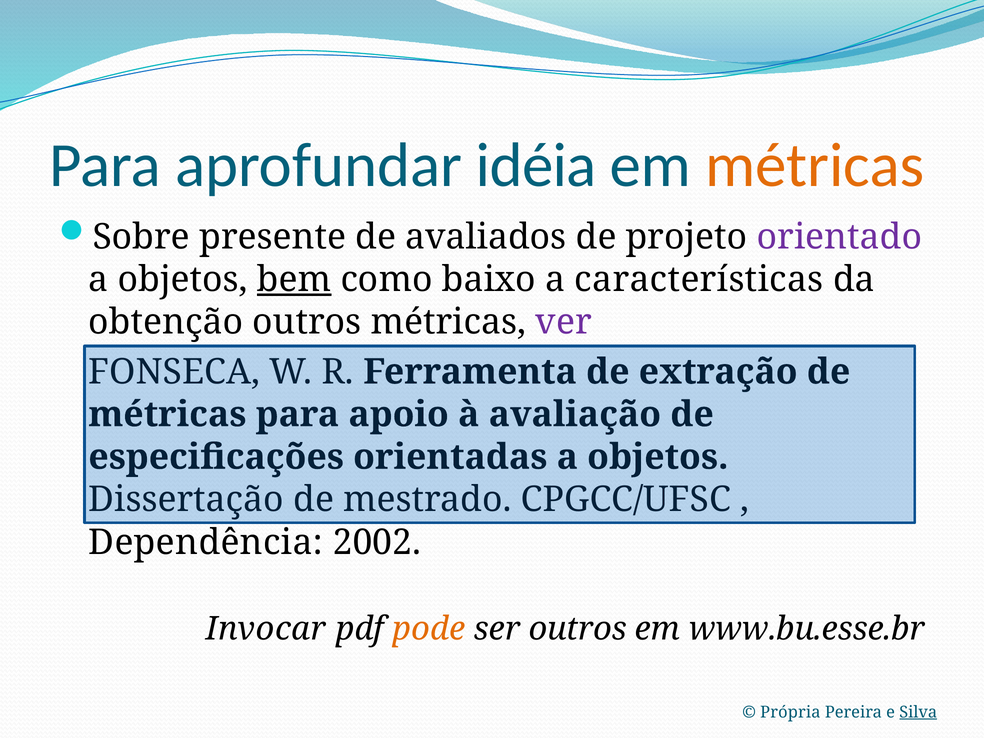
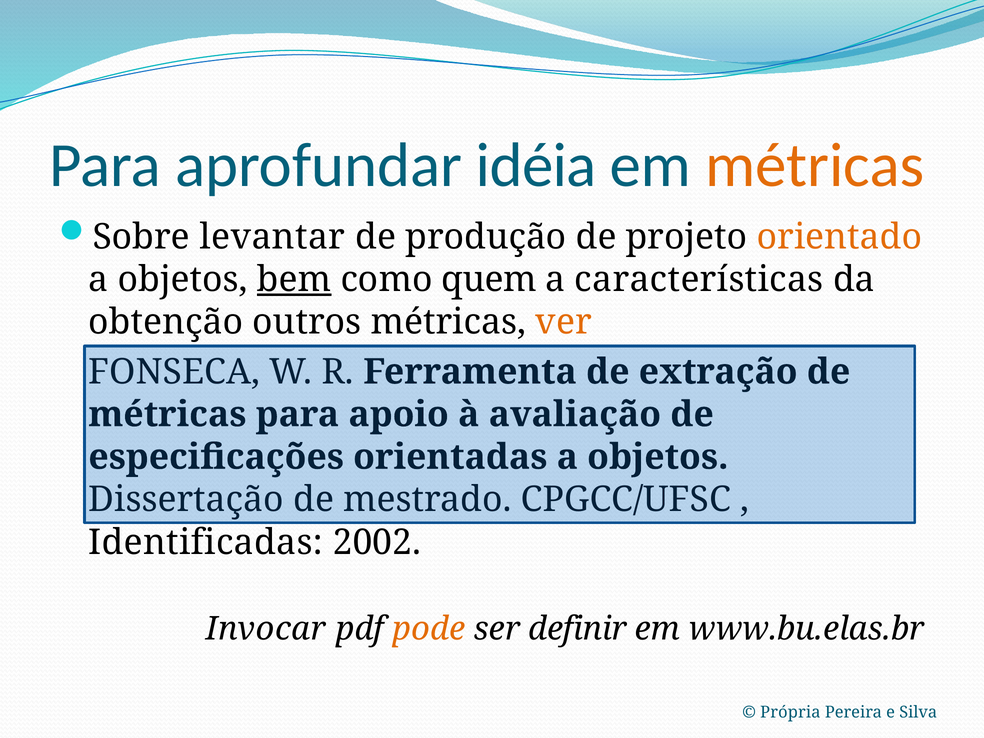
presente: presente -> levantar (273, 237)
avaliados: avaliados -> produção (486, 237)
orientado colour: purple -> orange (839, 237)
baixo: baixo -> quem (489, 280)
ver colour: purple -> orange (564, 322)
Dependência: Dependência -> Identificadas (206, 542)
ser outros: outros -> definir (578, 629)
www.bu.esse.br: www.bu.esse.br -> www.bu.elas.br (807, 629)
Silva underline: present -> none (918, 712)
